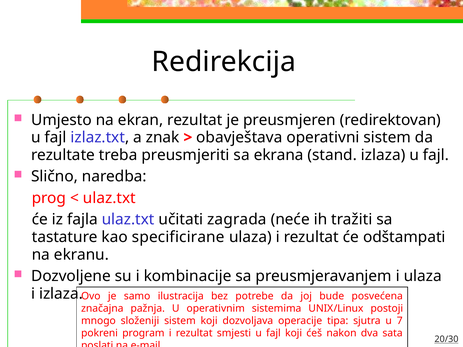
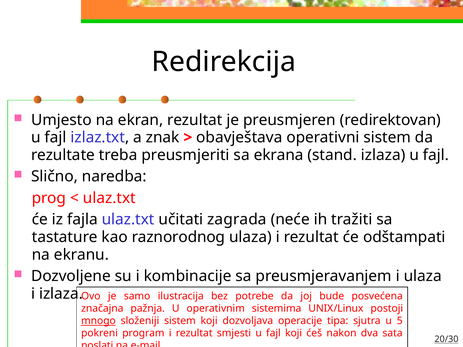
specificirane: specificirane -> raznorodnog (178, 237)
mnogo underline: none -> present (98, 321)
7: 7 -> 5 (400, 321)
